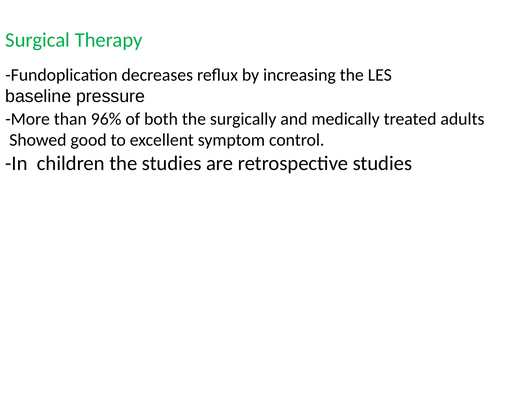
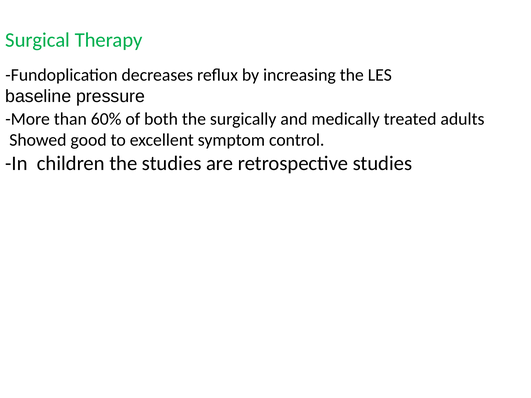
96%: 96% -> 60% (106, 119)
